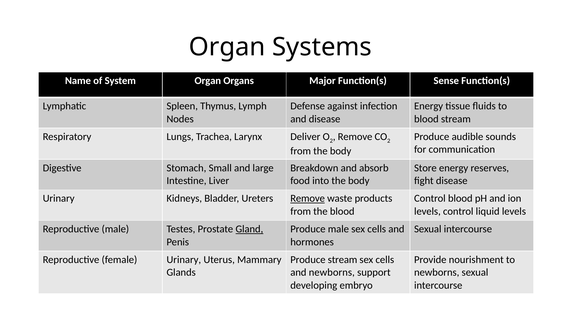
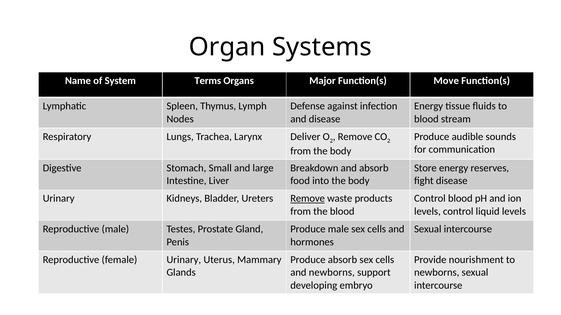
System Organ: Organ -> Terms (208, 81)
Sense: Sense -> Move (446, 81)
Gland underline: present -> none (249, 229)
Produce stream: stream -> absorb (343, 260)
